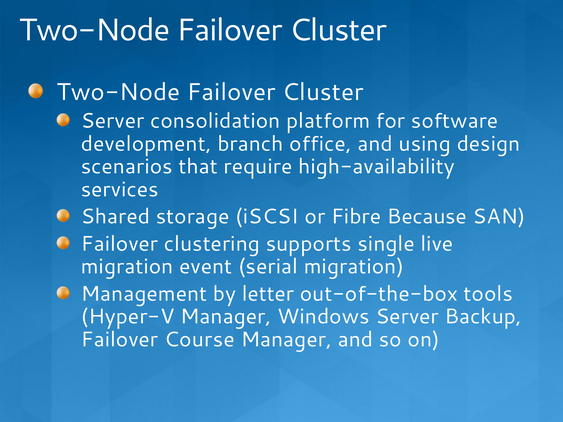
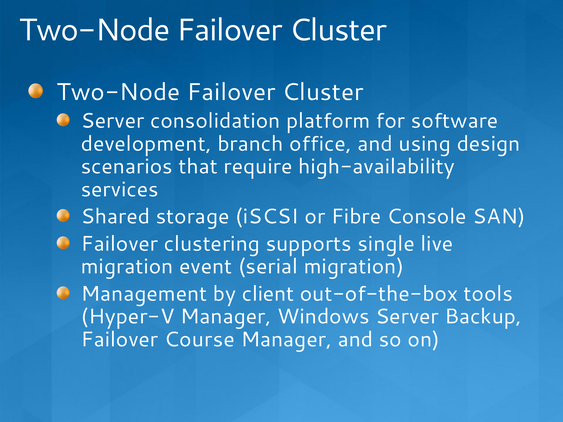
Because: Because -> Console (427, 217)
letter: letter -> client (268, 294)
